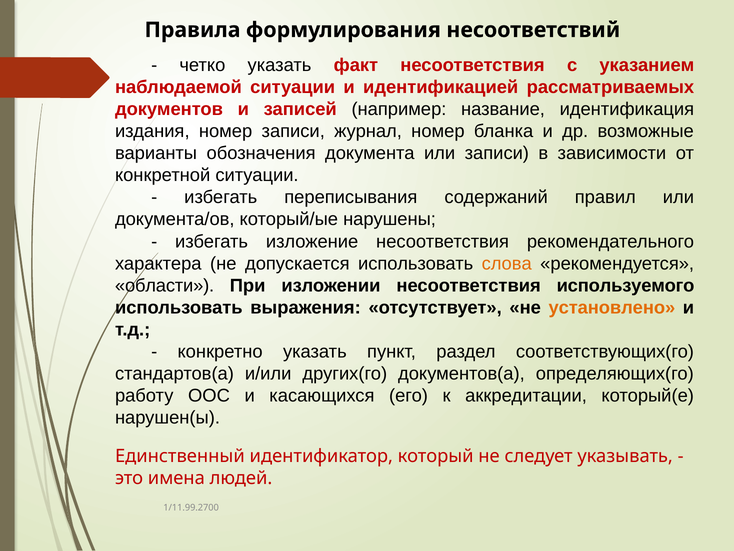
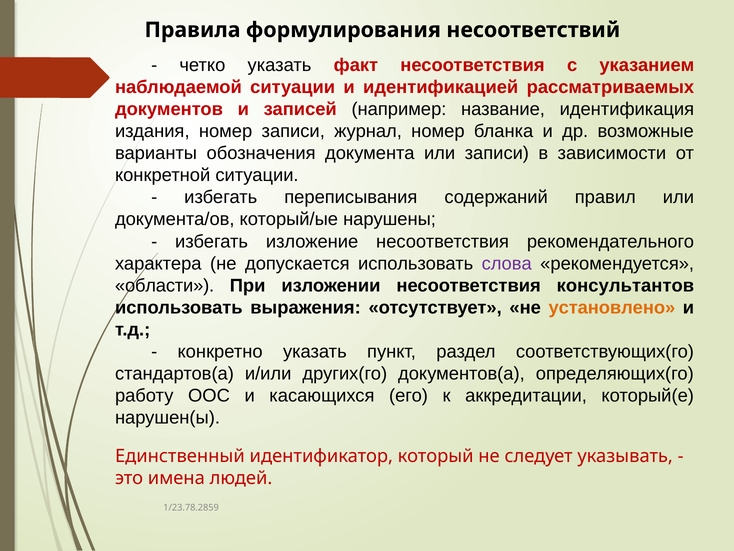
слова colour: orange -> purple (507, 263)
используемого: используемого -> консультантов (625, 285)
1/11.99.2700: 1/11.99.2700 -> 1/23.78.2859 (191, 507)
